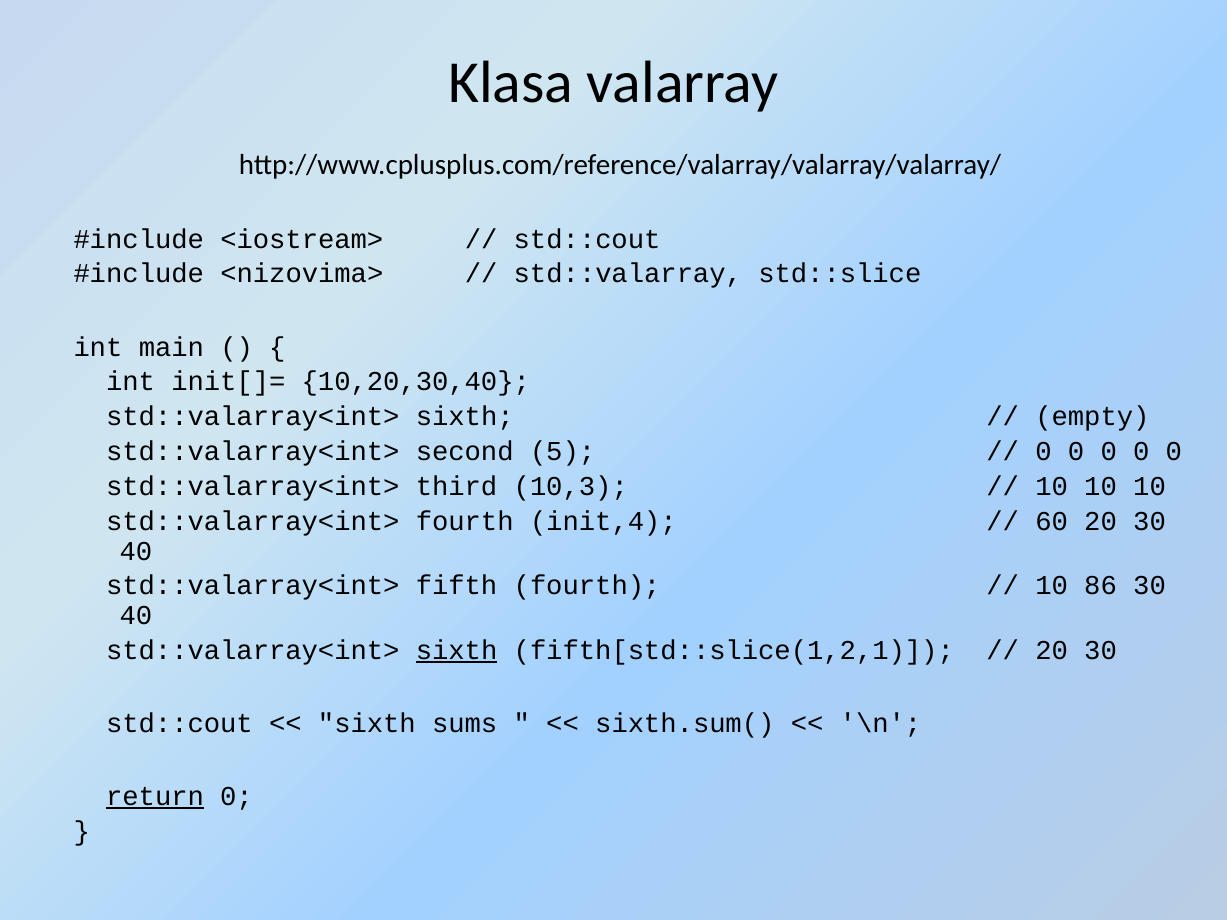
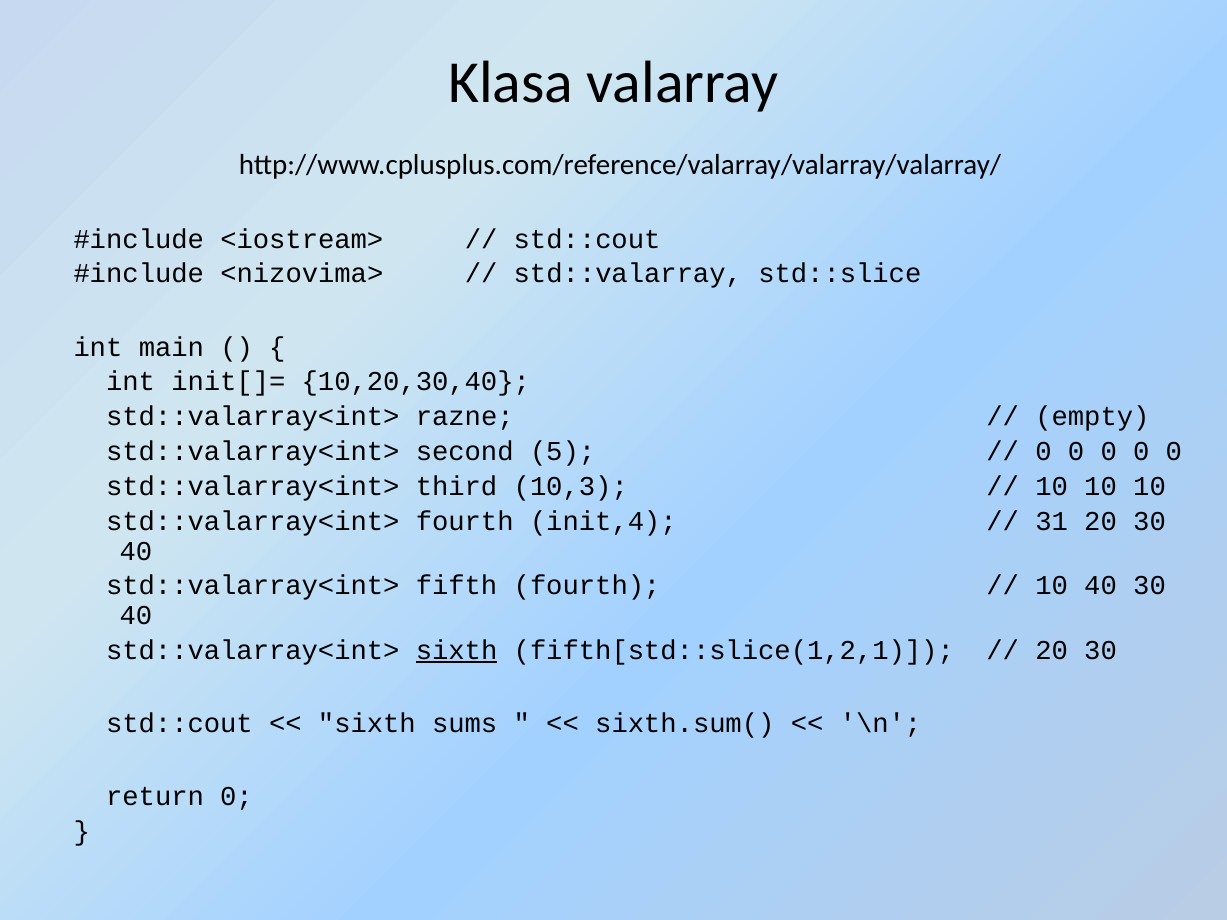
sixth: sixth -> razne (465, 417)
60: 60 -> 31 (1052, 522)
10 86: 86 -> 40 (1101, 586)
return underline: present -> none (155, 797)
